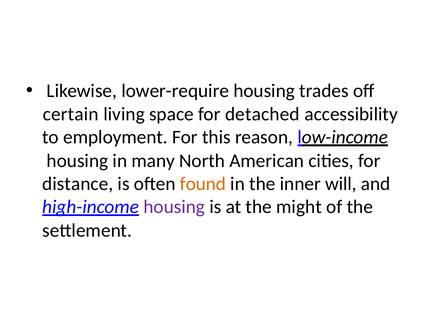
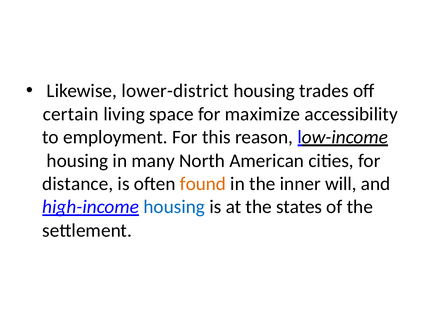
lower-require: lower-require -> lower-district (175, 91)
detached: detached -> maximize (262, 114)
housing colour: purple -> blue (174, 207)
might: might -> states (299, 207)
